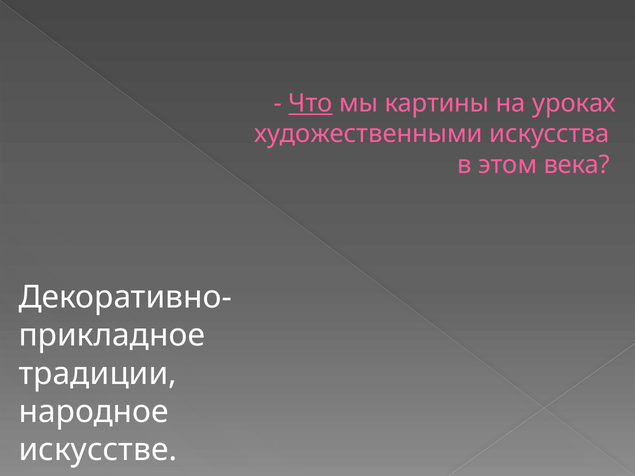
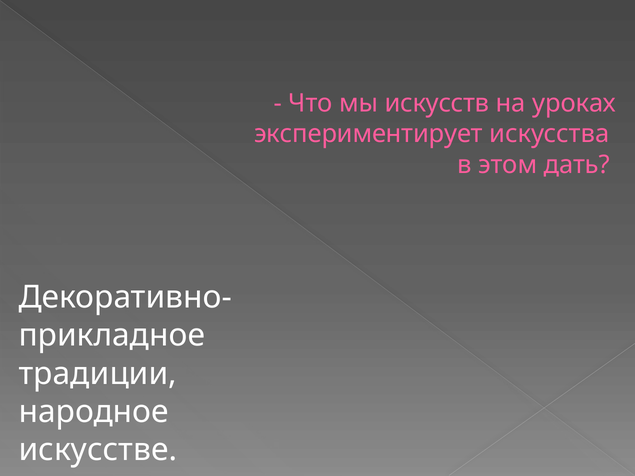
Что underline: present -> none (310, 103)
картины: картины -> искусств (437, 103)
художественными: художественными -> экспериментирует (368, 134)
века: века -> дать (577, 165)
